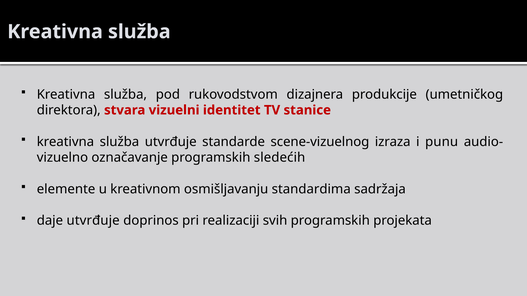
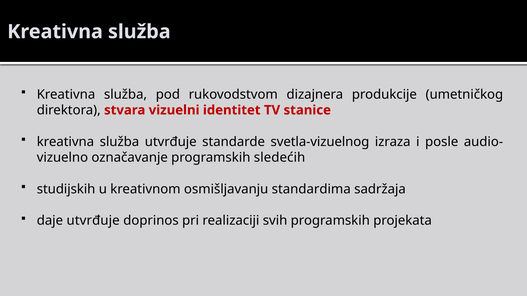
scene-vizuelnog: scene-vizuelnog -> svetla-vizuelnog (320, 142)
punu: punu -> posle (442, 142)
elemente: elemente -> studijskih (66, 189)
